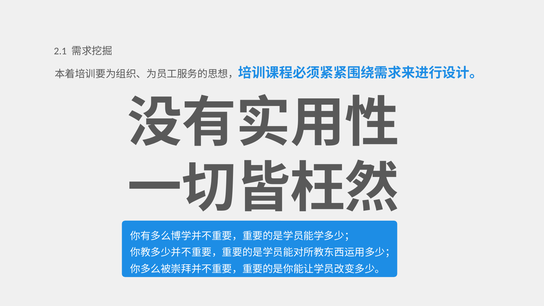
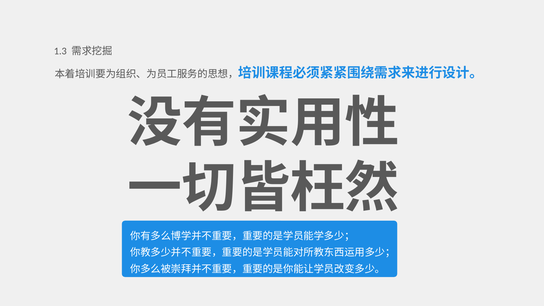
2.1: 2.1 -> 1.3 (60, 51)
